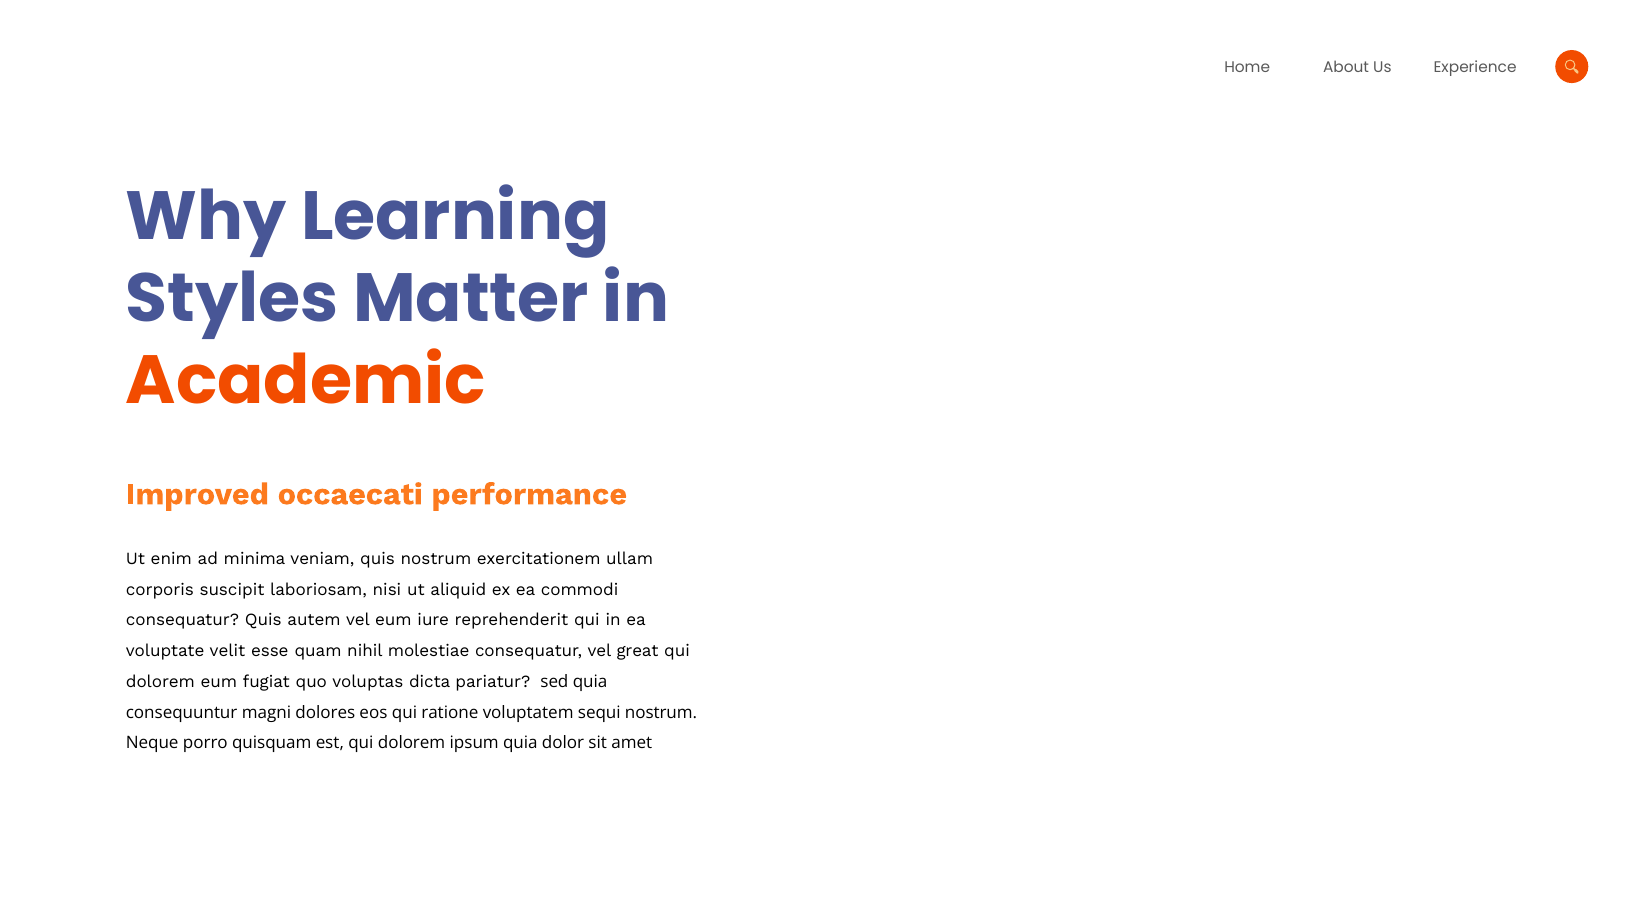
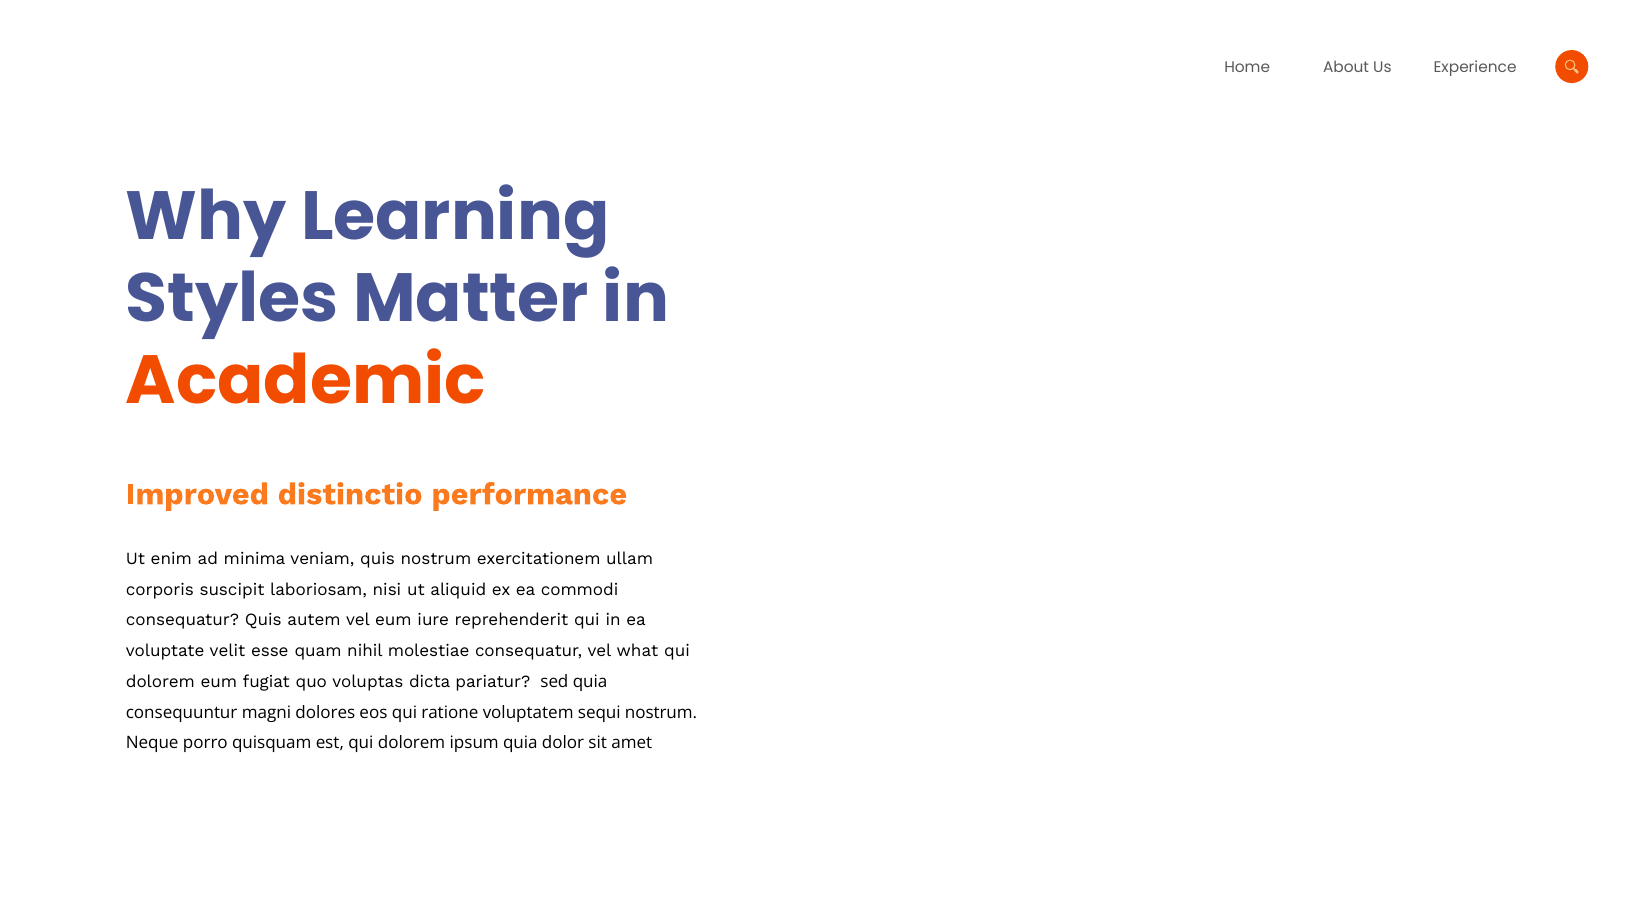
occaecati: occaecati -> distinctio (350, 494)
great: great -> what (638, 651)
